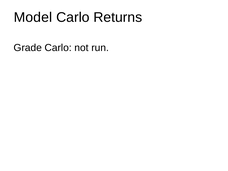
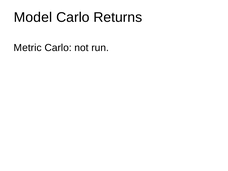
Grade: Grade -> Metric (28, 48)
